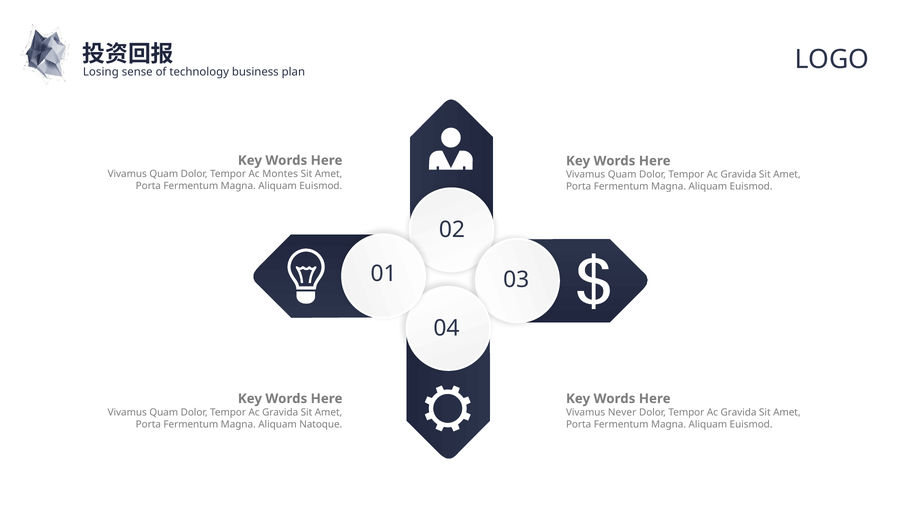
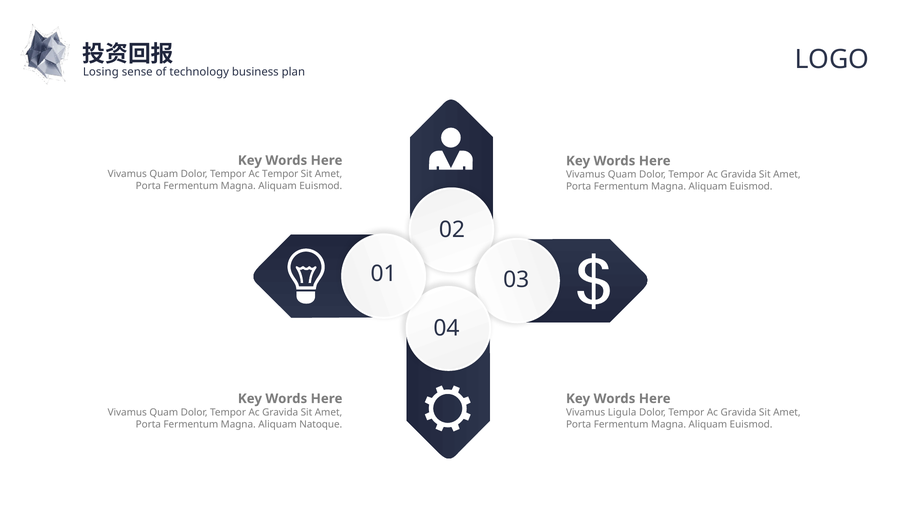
Ac Montes: Montes -> Tempor (280, 174)
Never: Never -> Ligula (622, 412)
